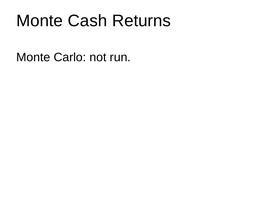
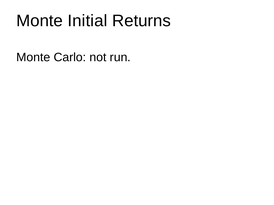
Cash: Cash -> Initial (87, 21)
